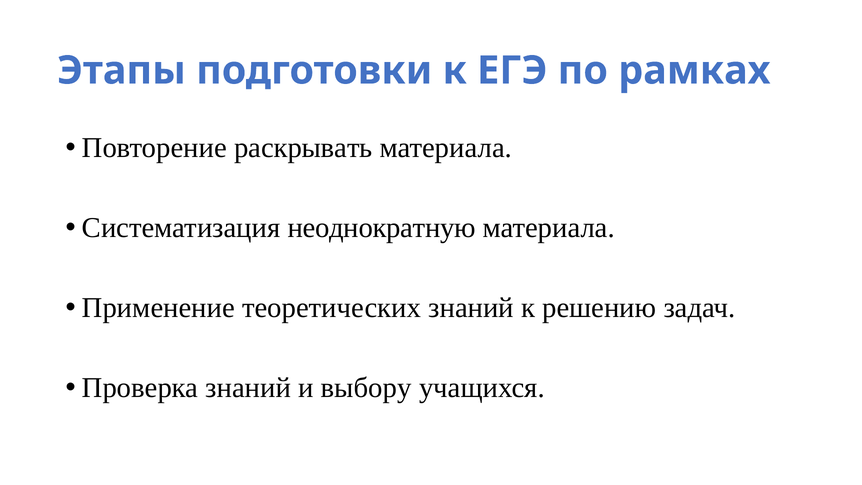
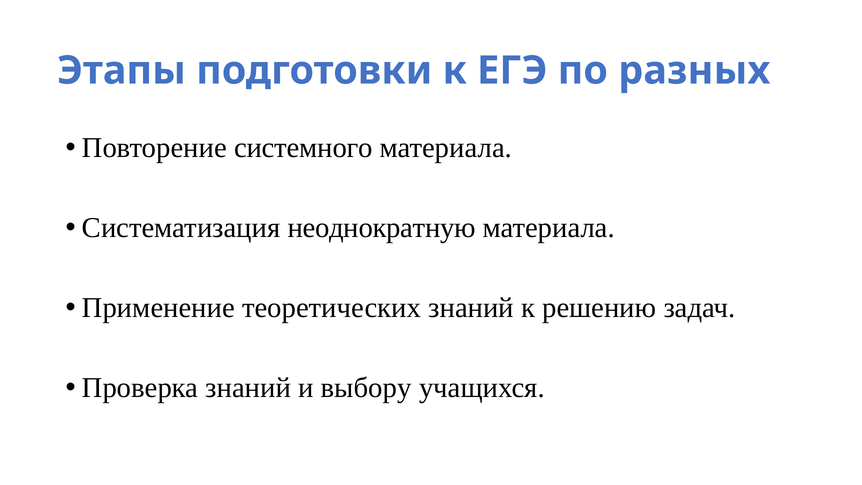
рамках: рамках -> разных (694, 71)
раскрывать: раскрывать -> системного (303, 148)
